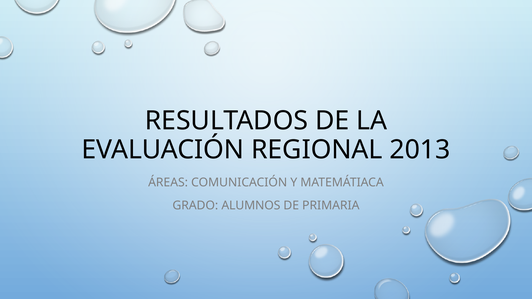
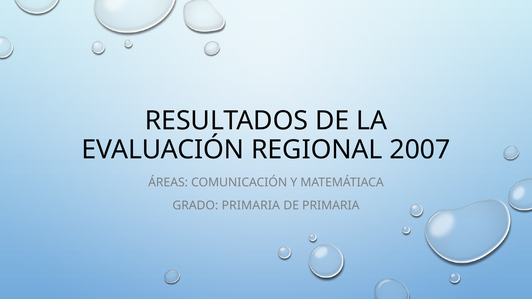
2013: 2013 -> 2007 (420, 150)
GRADO ALUMNOS: ALUMNOS -> PRIMARIA (251, 206)
